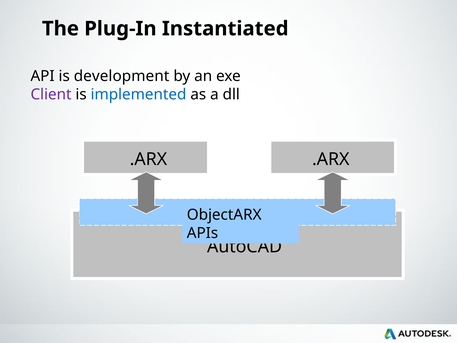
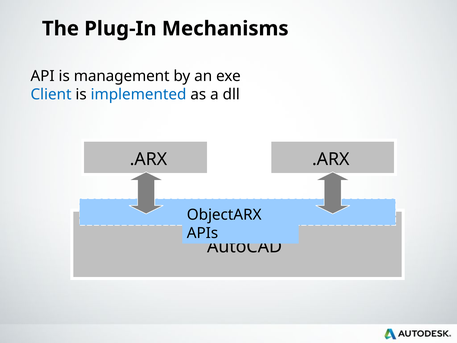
Instantiated: Instantiated -> Mechanisms (225, 29)
development: development -> management (122, 76)
Client colour: purple -> blue (51, 95)
